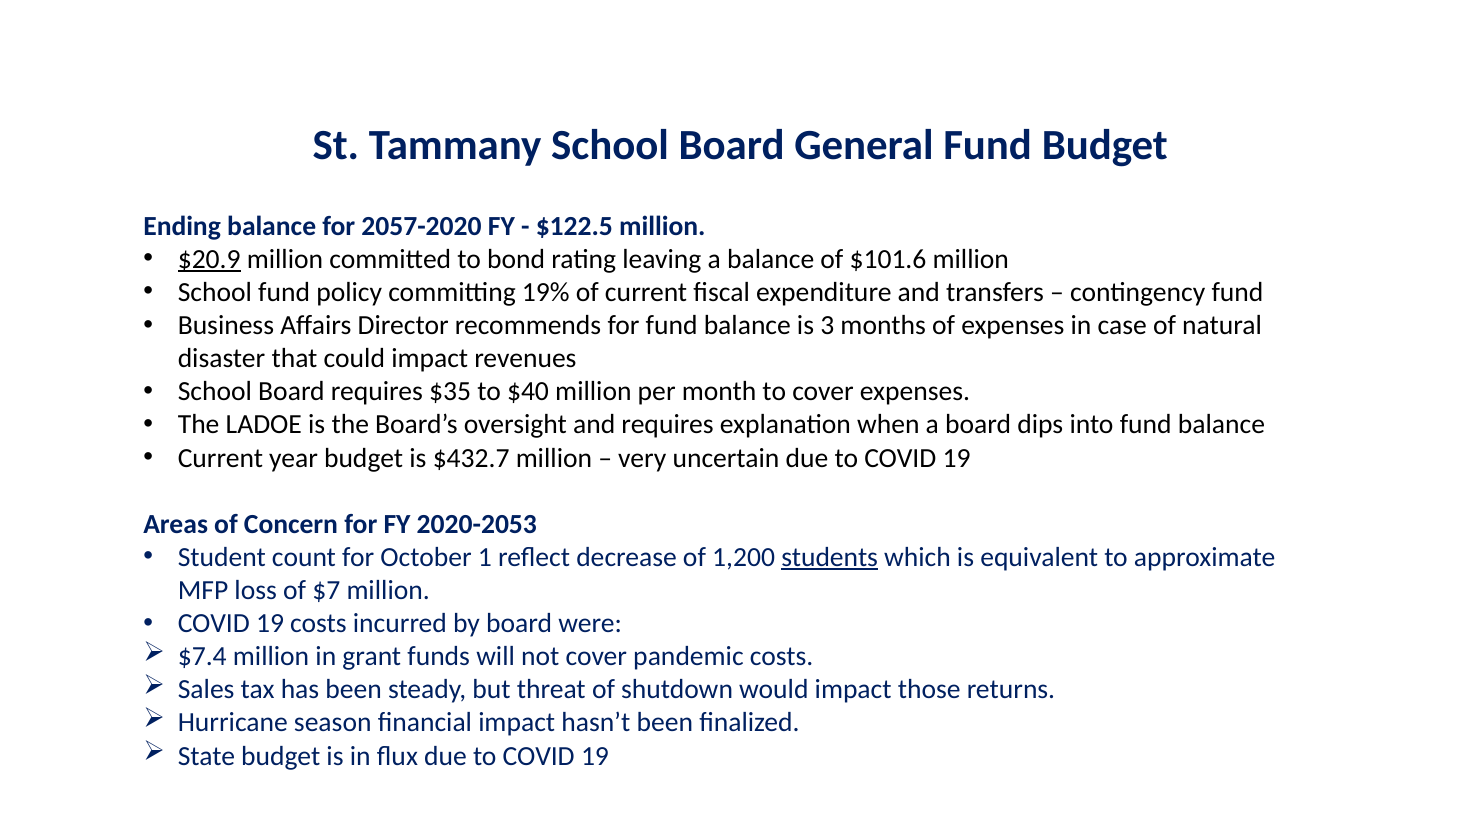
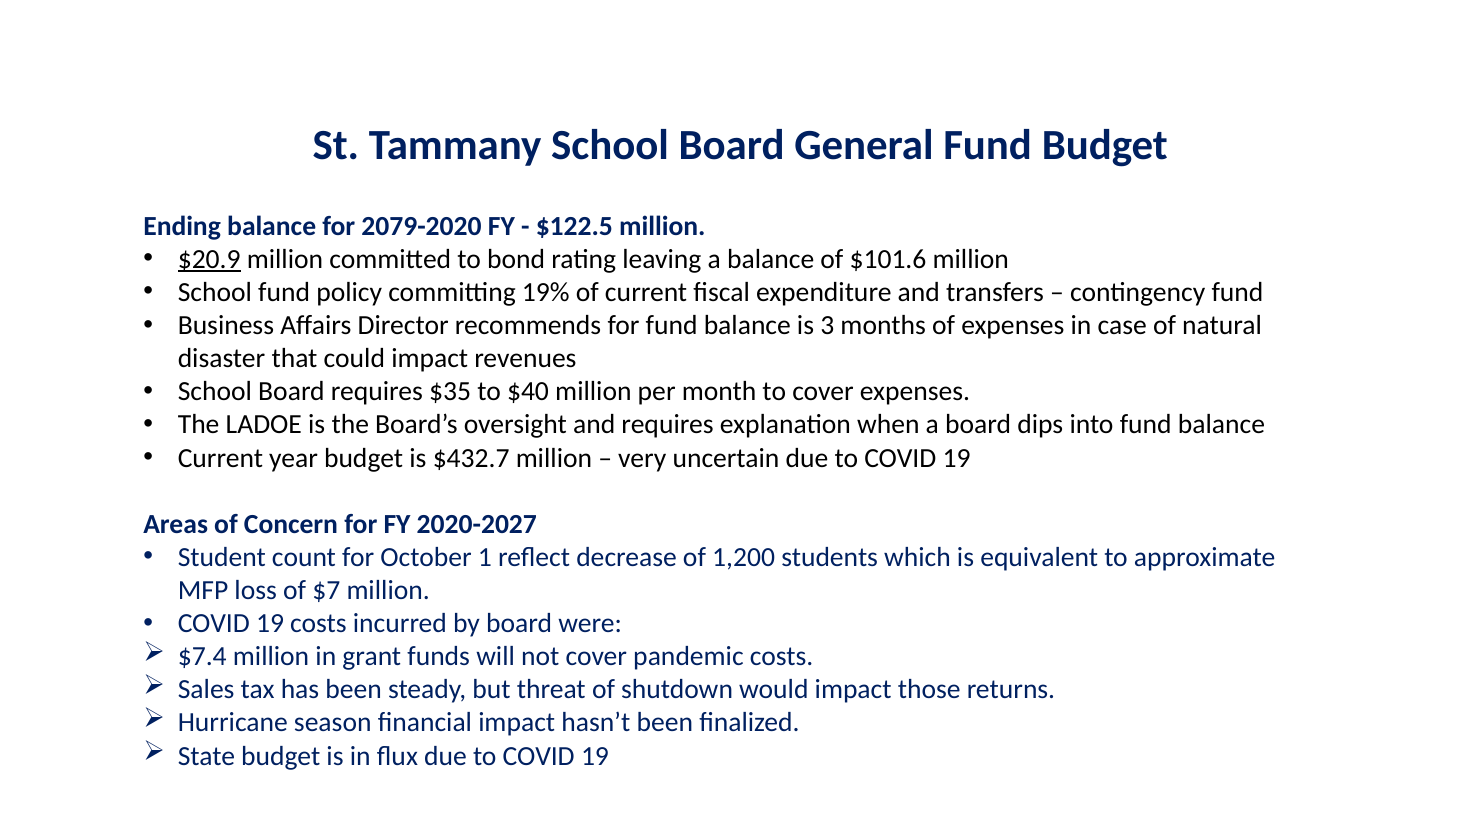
2057-2020: 2057-2020 -> 2079-2020 (422, 226)
2020-2053: 2020-2053 -> 2020-2027 (477, 524)
students underline: present -> none (830, 557)
